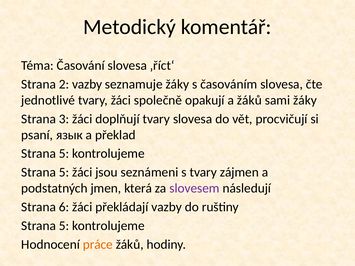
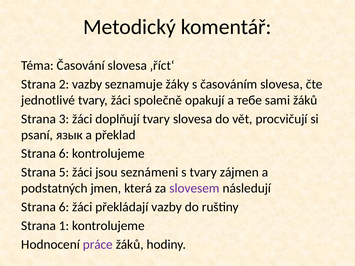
a žáků: žáků -> тебе (249, 100)
sami žáky: žáky -> žáků (305, 100)
5: 5 -> 6 (64, 154)
5: 5 -> 1 (64, 226)
práce colour: orange -> purple (98, 245)
